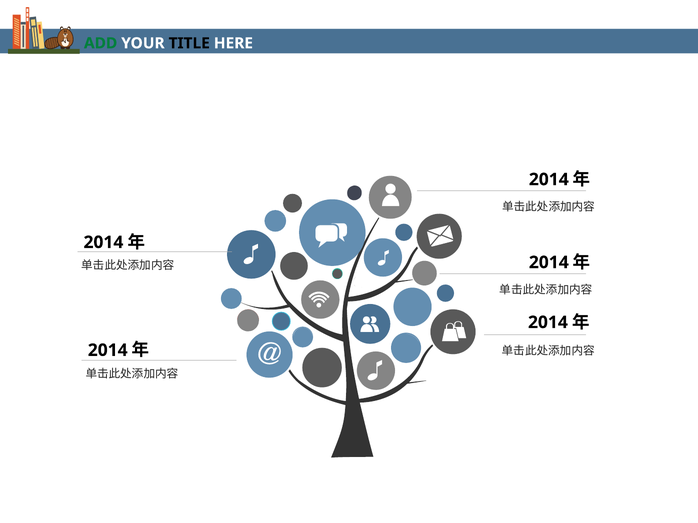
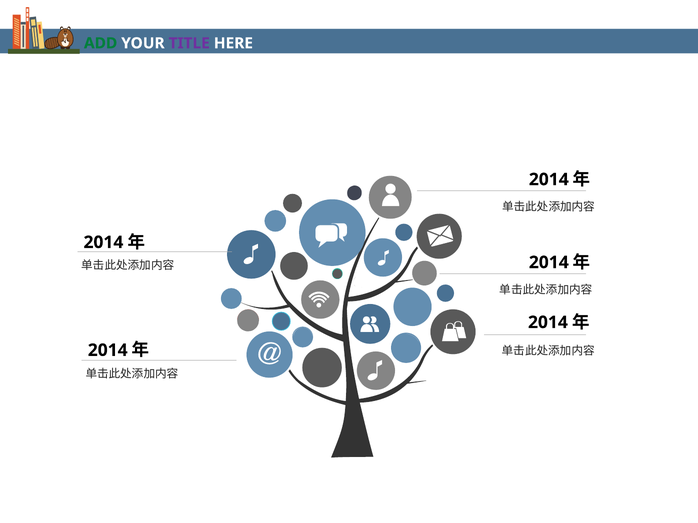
TITLE colour: black -> purple (189, 43)
